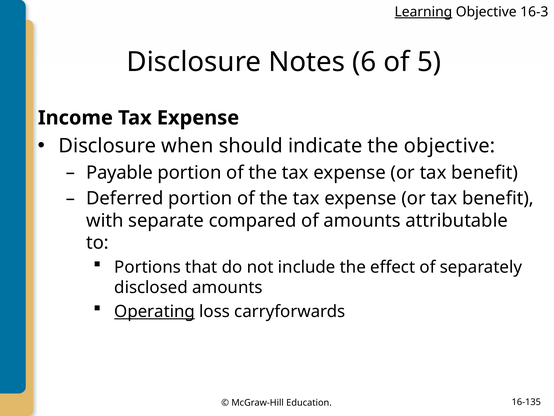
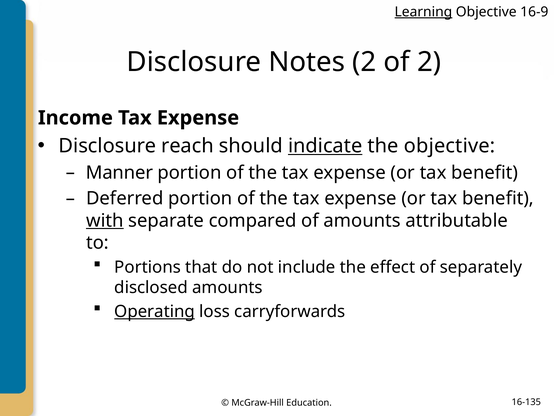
16-3: 16-3 -> 16-9 (534, 12)
Notes 6: 6 -> 2 (364, 62)
of 5: 5 -> 2 (429, 62)
when: when -> reach (187, 146)
indicate underline: none -> present (325, 146)
Payable: Payable -> Manner (119, 172)
with underline: none -> present (105, 220)
